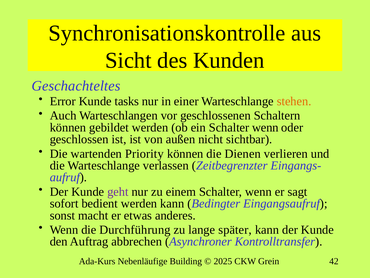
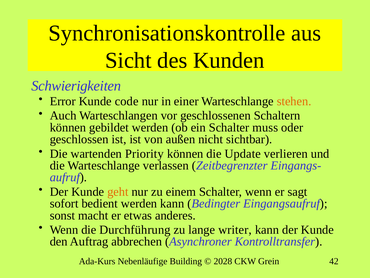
Geschachteltes: Geschachteltes -> Schwierigkeiten (76, 86)
tasks: tasks -> code (127, 101)
ein Schalter wenn: wenn -> muss (265, 127)
Dienen: Dienen -> Update (243, 153)
geht colour: purple -> orange (118, 191)
später: später -> writer (235, 229)
2025: 2025 -> 2028 (223, 261)
